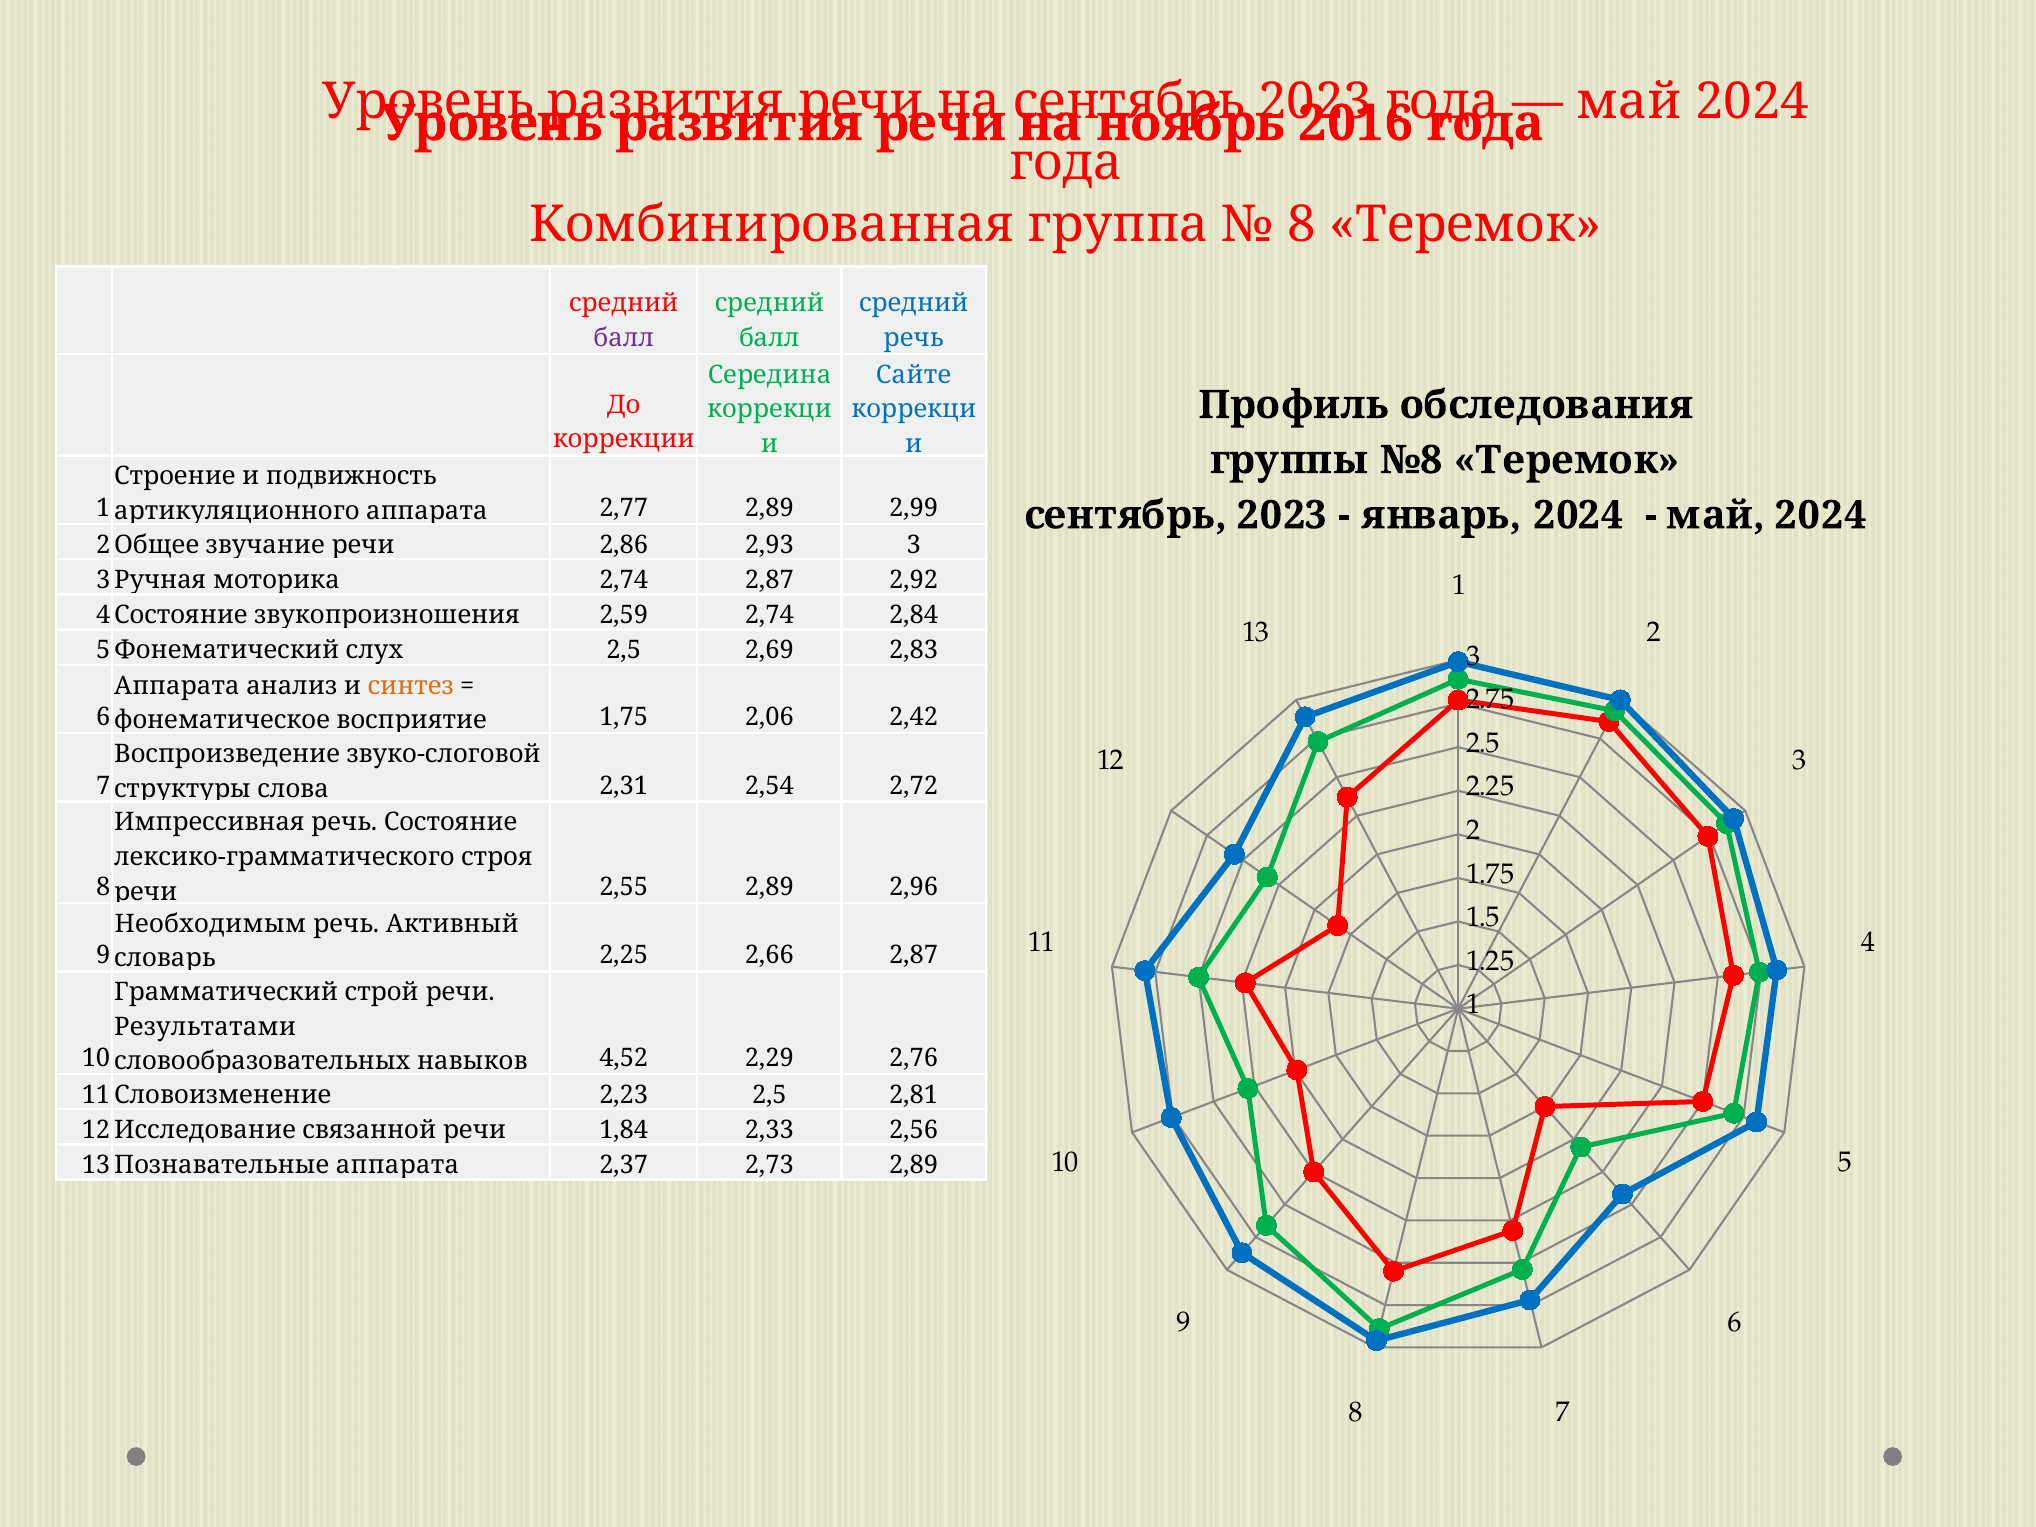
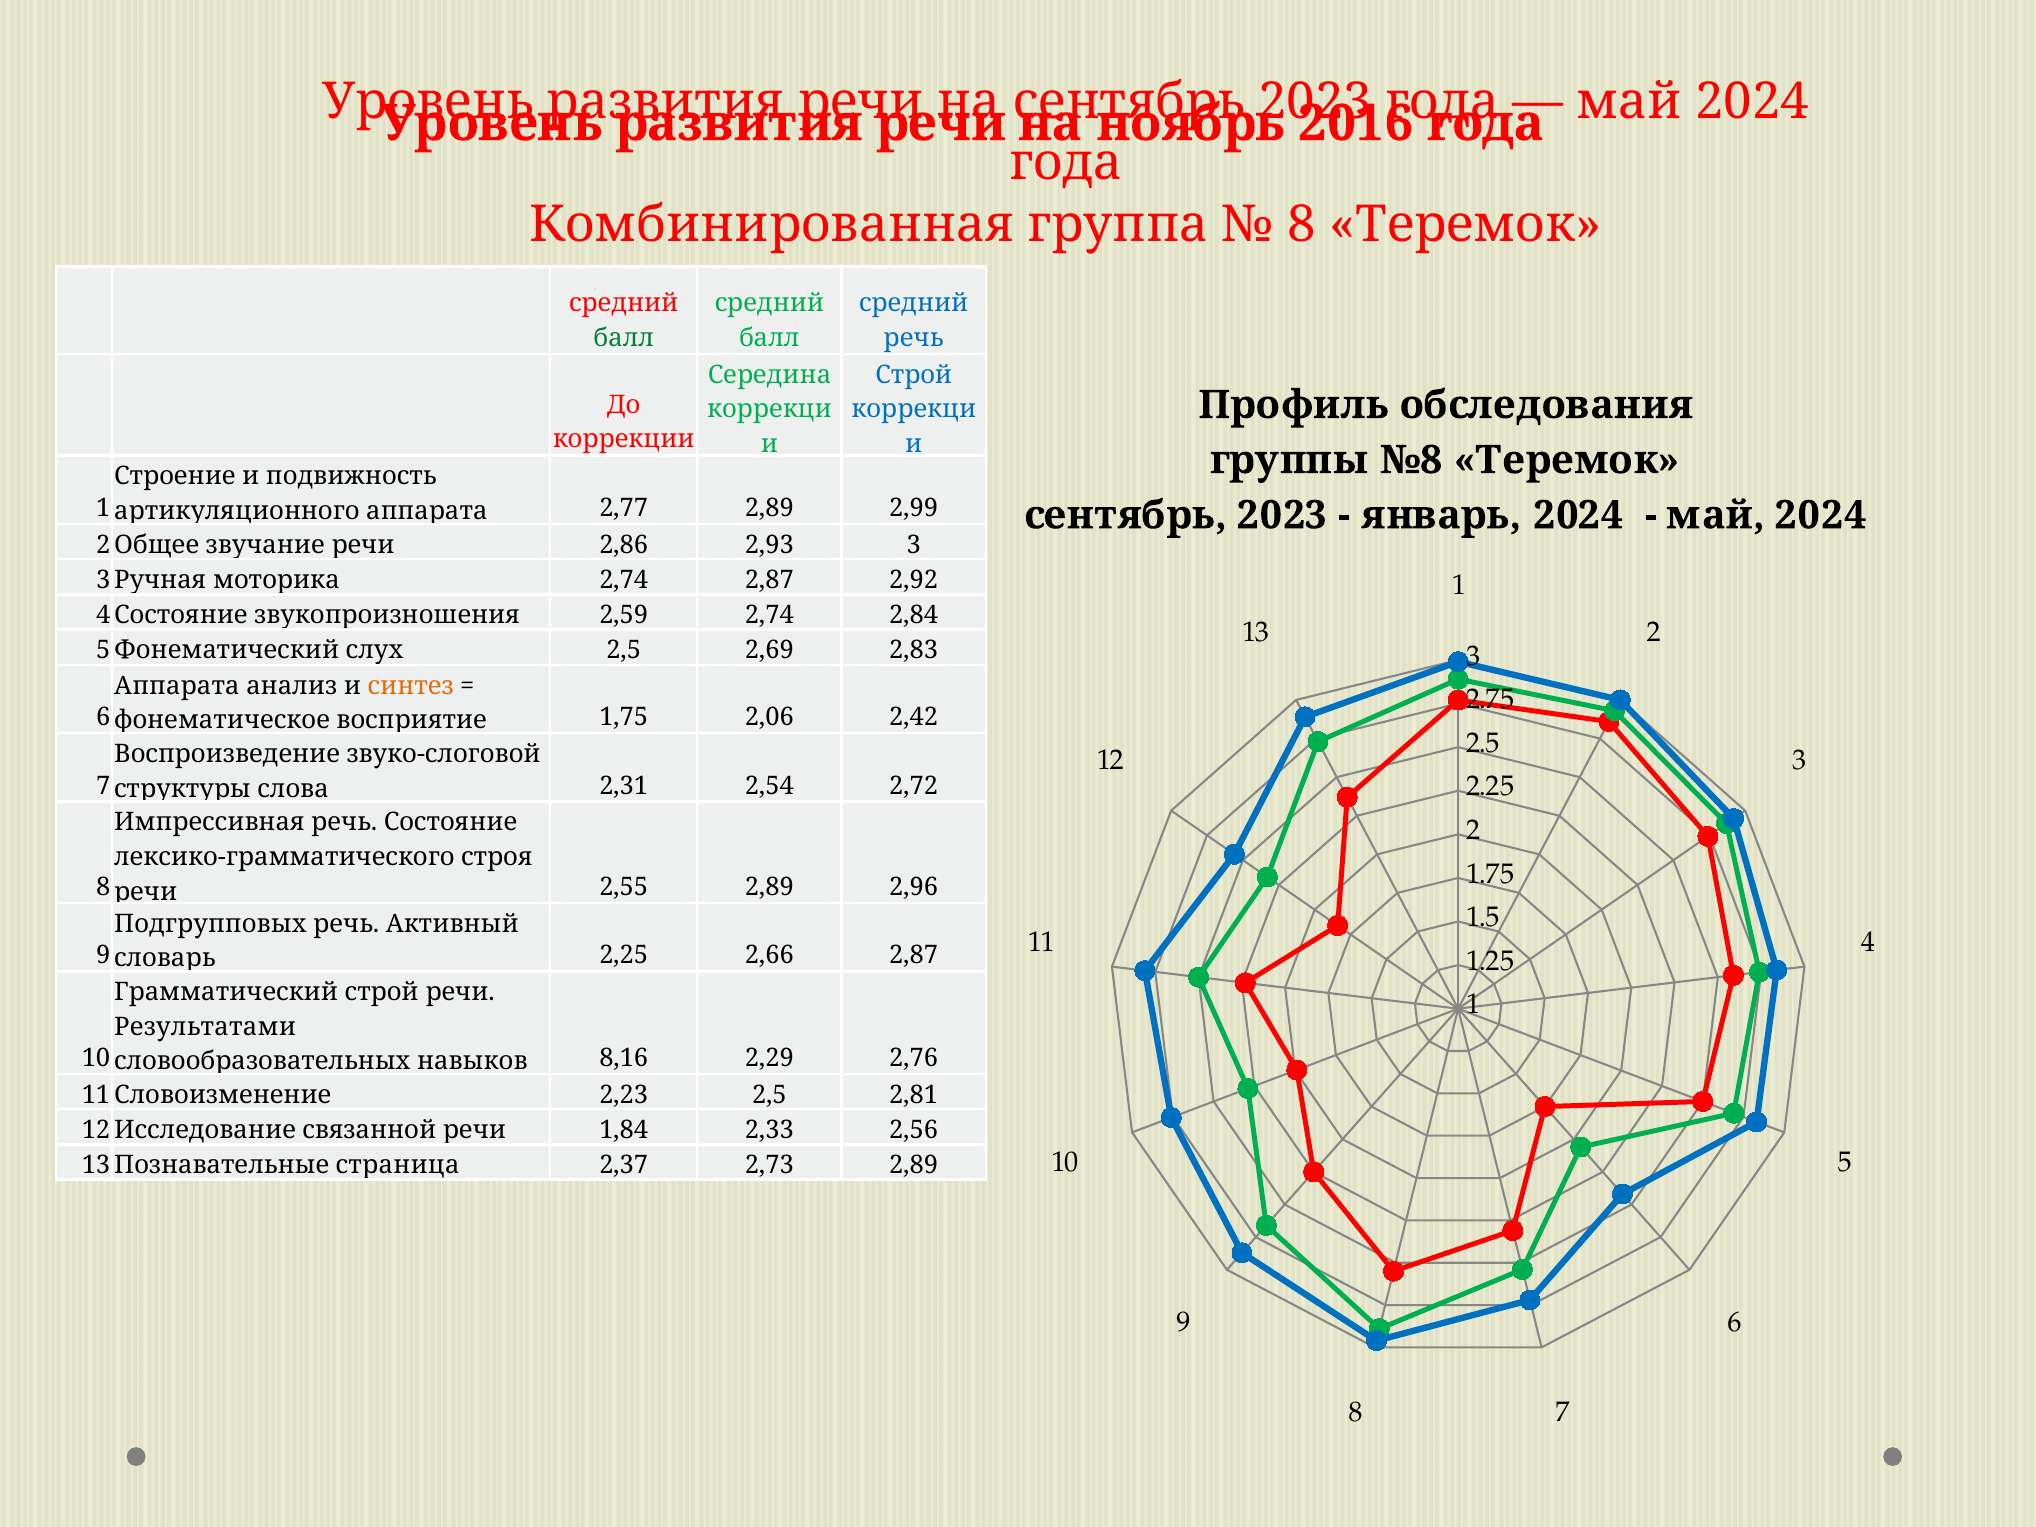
балл colour: purple -> green (624, 338)
Сайте: Сайте -> Строй (914, 375)
Необходимым: Необходимым -> Подгрупповых (210, 924)
4,52: 4,52 -> 8,16 (624, 1058)
аппарата: аппарата -> страница (398, 1165)
